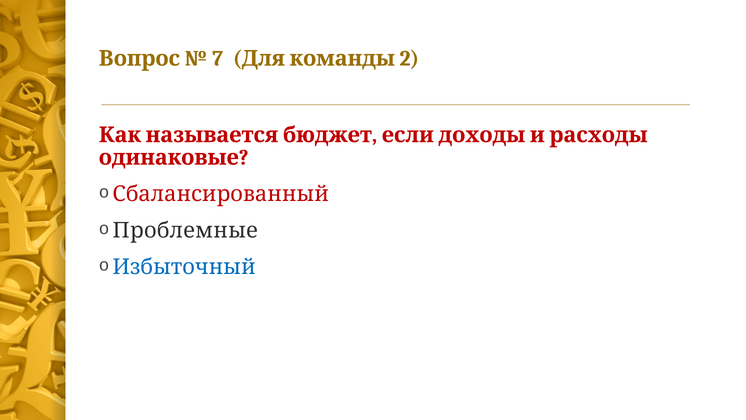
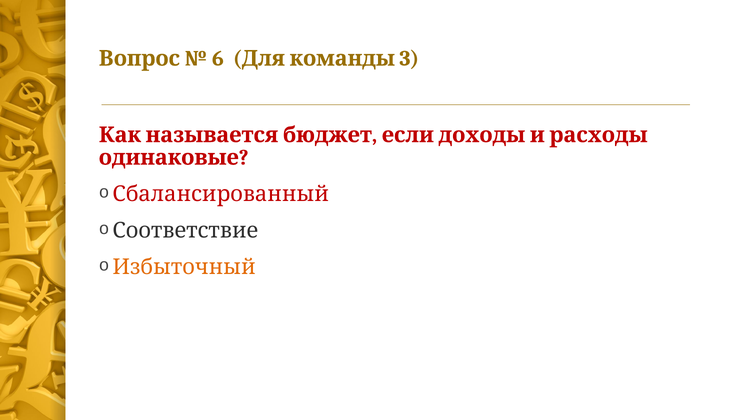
7: 7 -> 6 (218, 58)
2: 2 -> 3 (409, 58)
Проблемные: Проблемные -> Соответствие (185, 230)
Избыточный colour: blue -> orange (184, 267)
